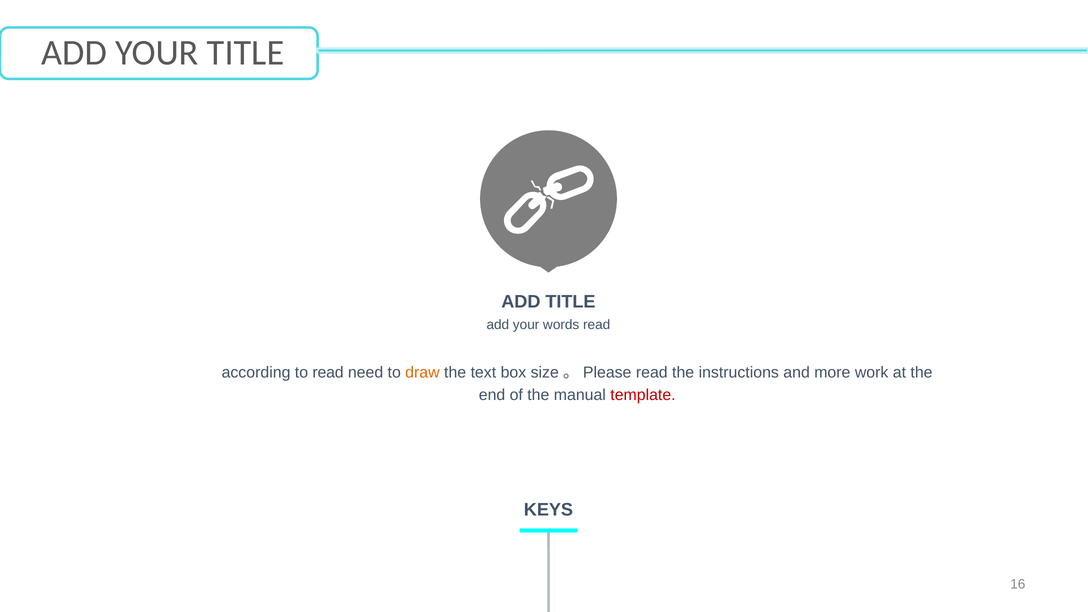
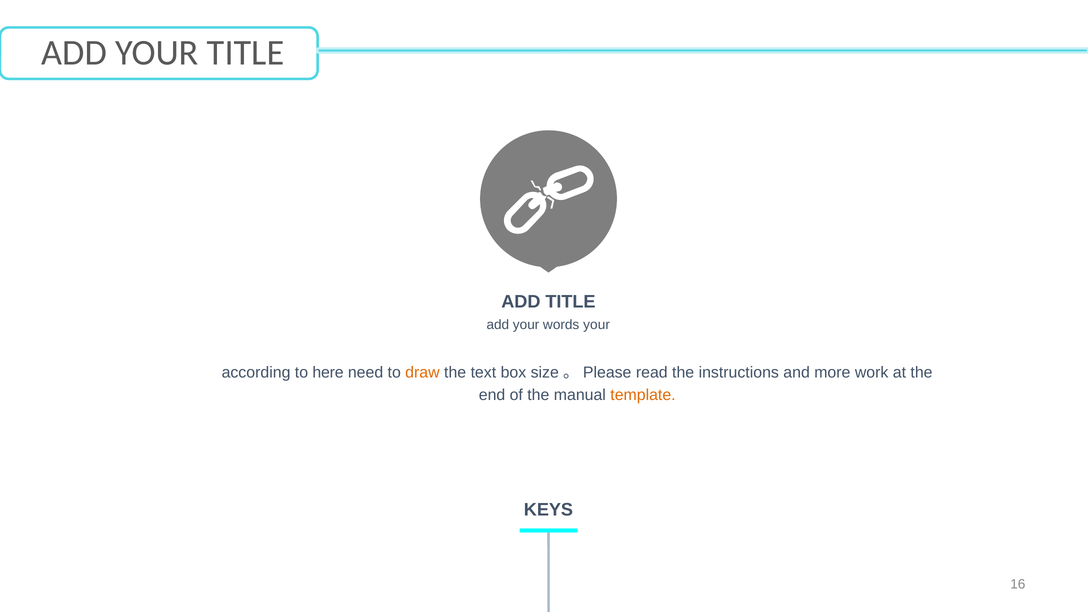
words read: read -> your (597, 325)
to read: read -> here (328, 372)
template colour: red -> orange (643, 395)
